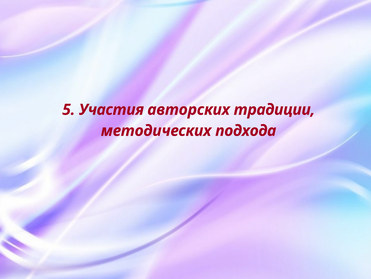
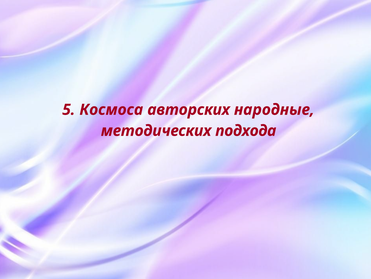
Участия: Участия -> Космоса (111, 109)
традиции: традиции -> народные (274, 109)
